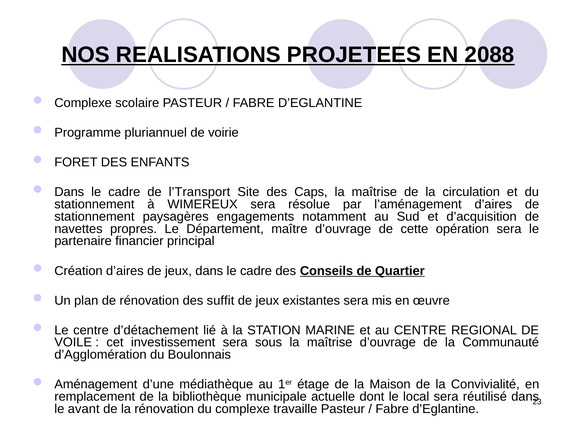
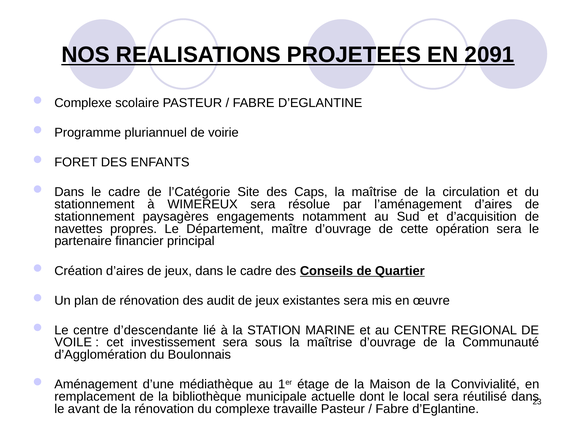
2088: 2088 -> 2091 (489, 55)
l’Transport: l’Transport -> l’Catégorie (199, 192)
suffit: suffit -> audit (221, 300)
d’détachement: d’détachement -> d’descendante (156, 330)
